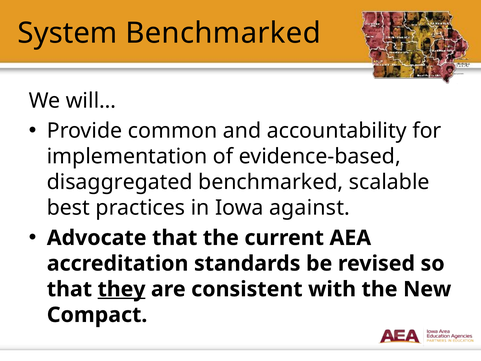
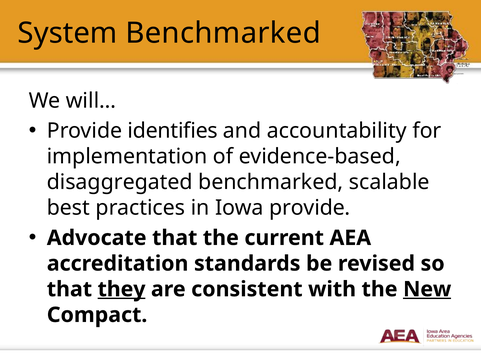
common: common -> identifies (173, 131)
Iowa against: against -> provide (310, 208)
New underline: none -> present (427, 289)
